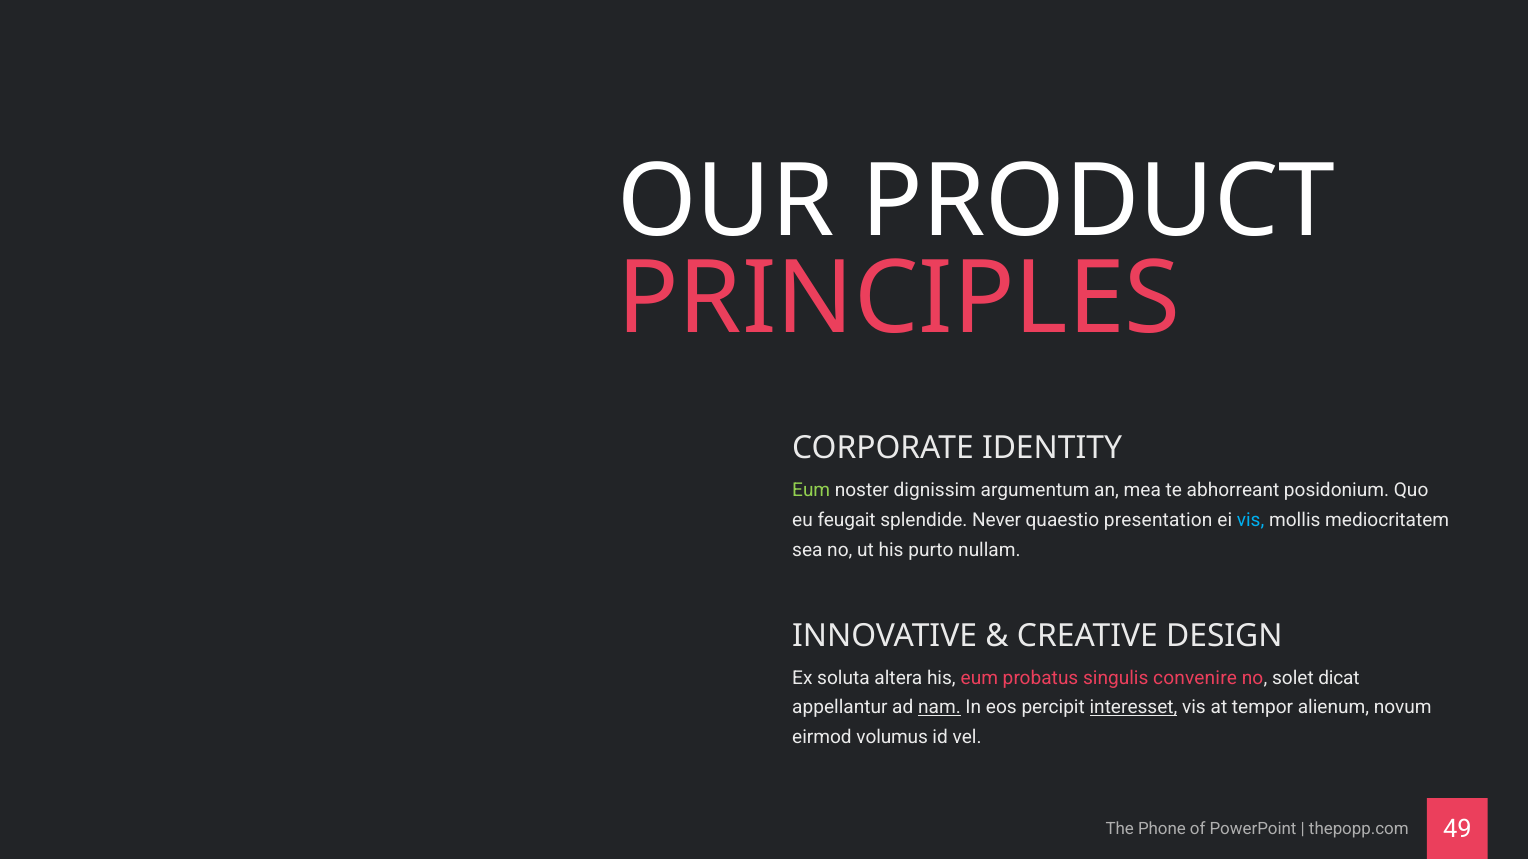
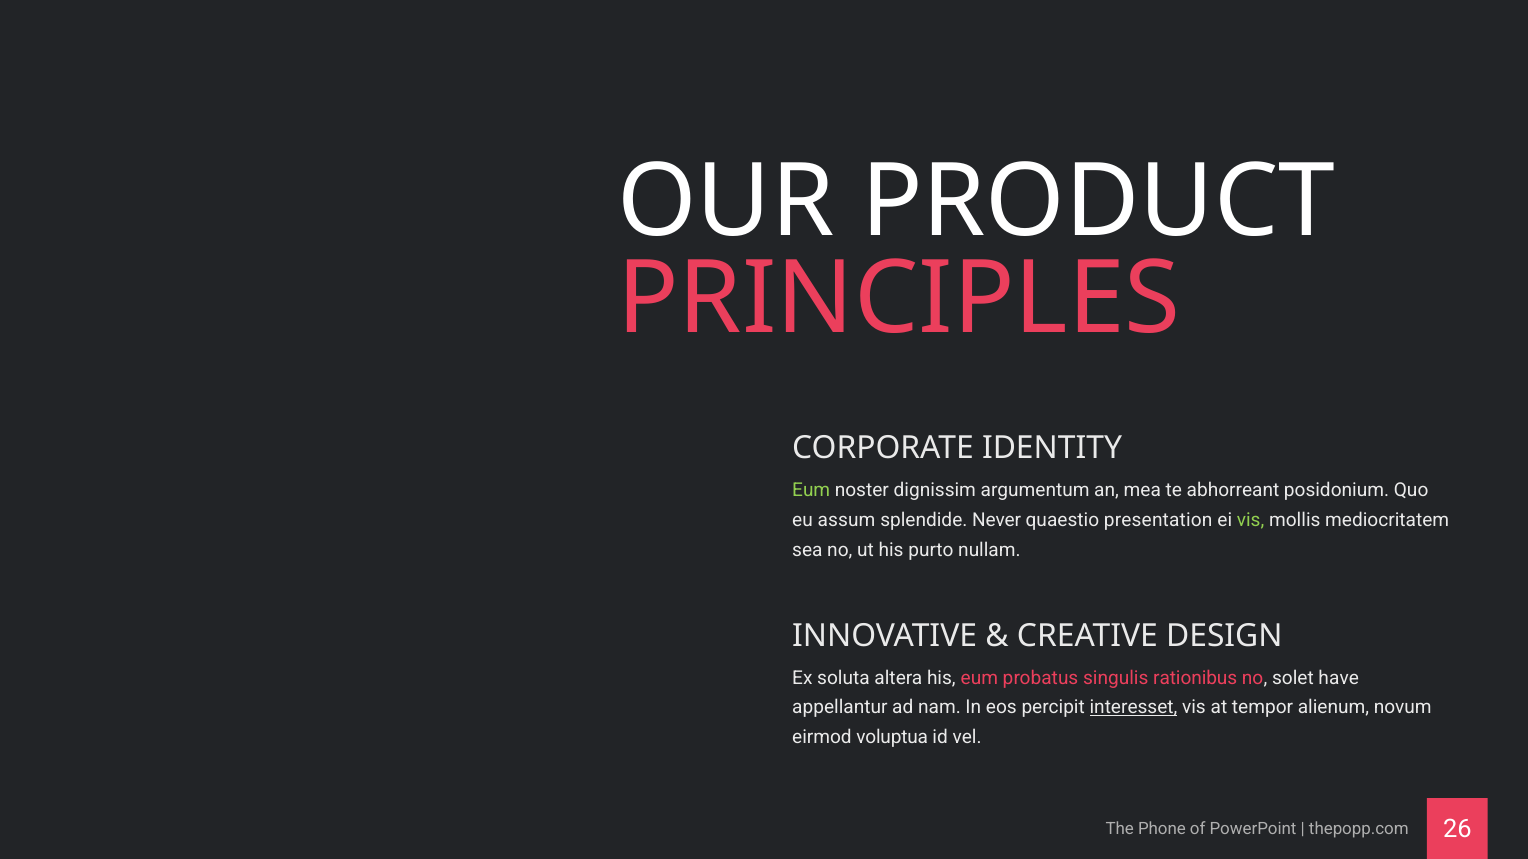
feugait: feugait -> assum (846, 520)
vis colour: light blue -> light green (1251, 520)
convenire: convenire -> rationibus (1195, 678)
dicat: dicat -> have (1339, 678)
nam underline: present -> none (939, 708)
volumus: volumus -> voluptua (892, 738)
49: 49 -> 26 (1457, 830)
